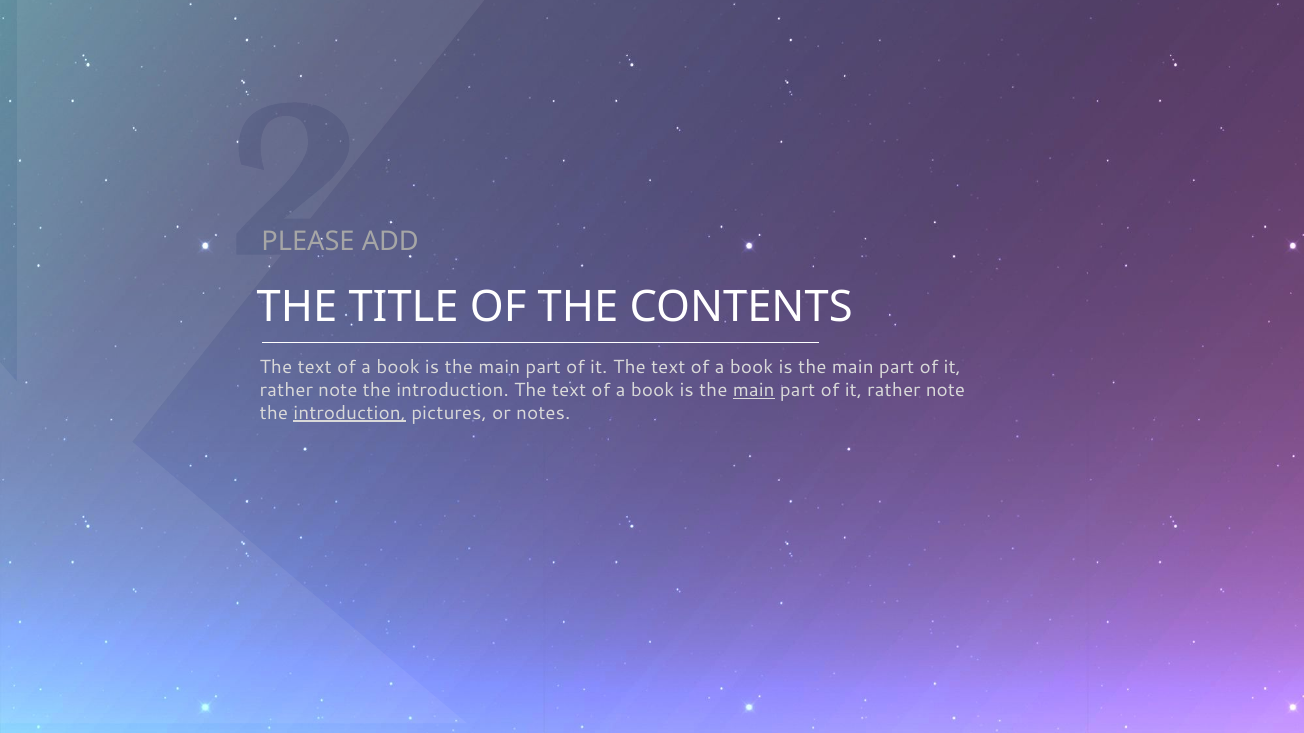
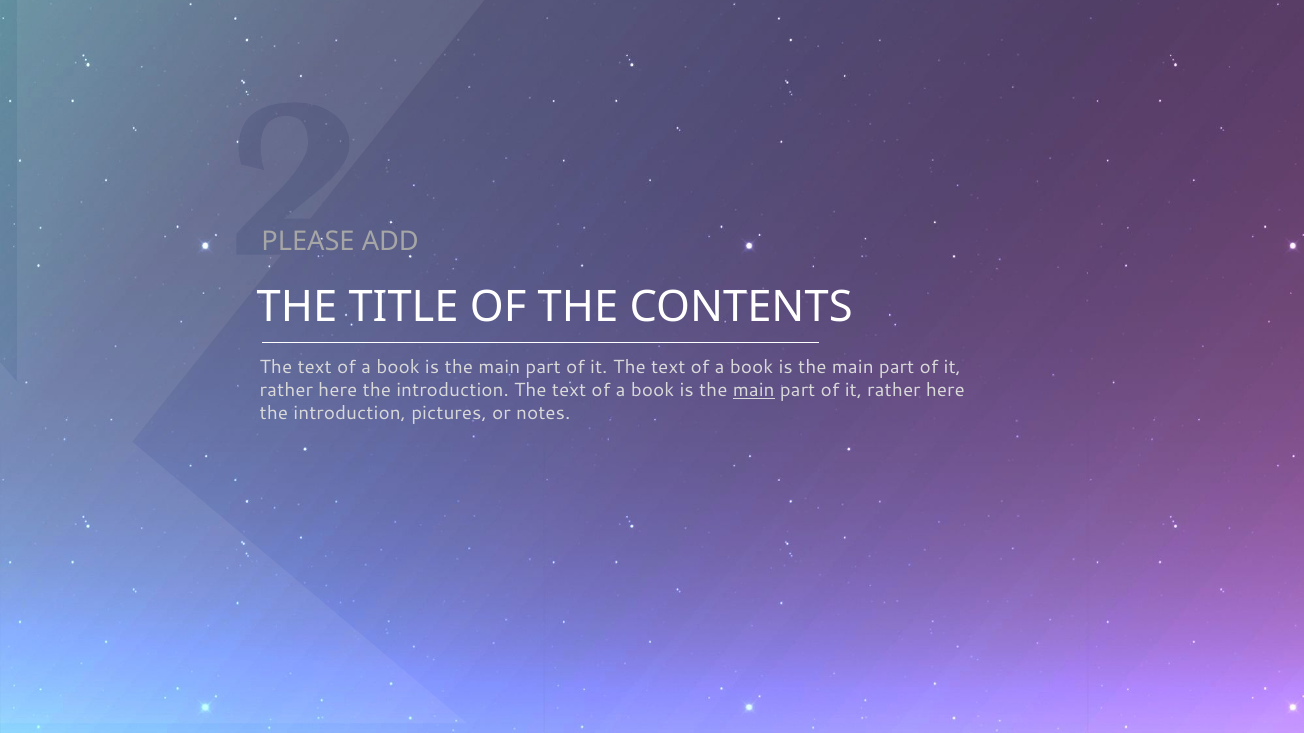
note: note -> here (338, 390)
note: note -> here (945, 390)
introduction underline: present -> none (350, 413)
